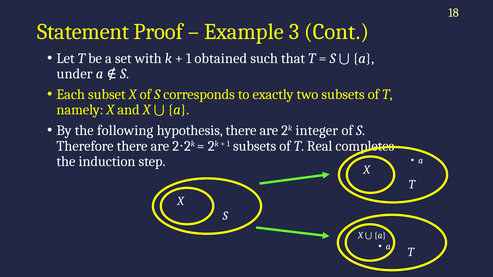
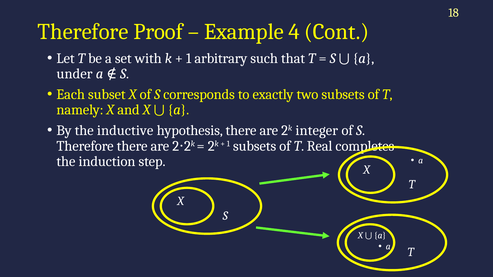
Statement: Statement -> Therefore (83, 32)
3: 3 -> 4 (294, 32)
obtained: obtained -> arbitrary (221, 58)
following: following -> inductive (125, 131)
